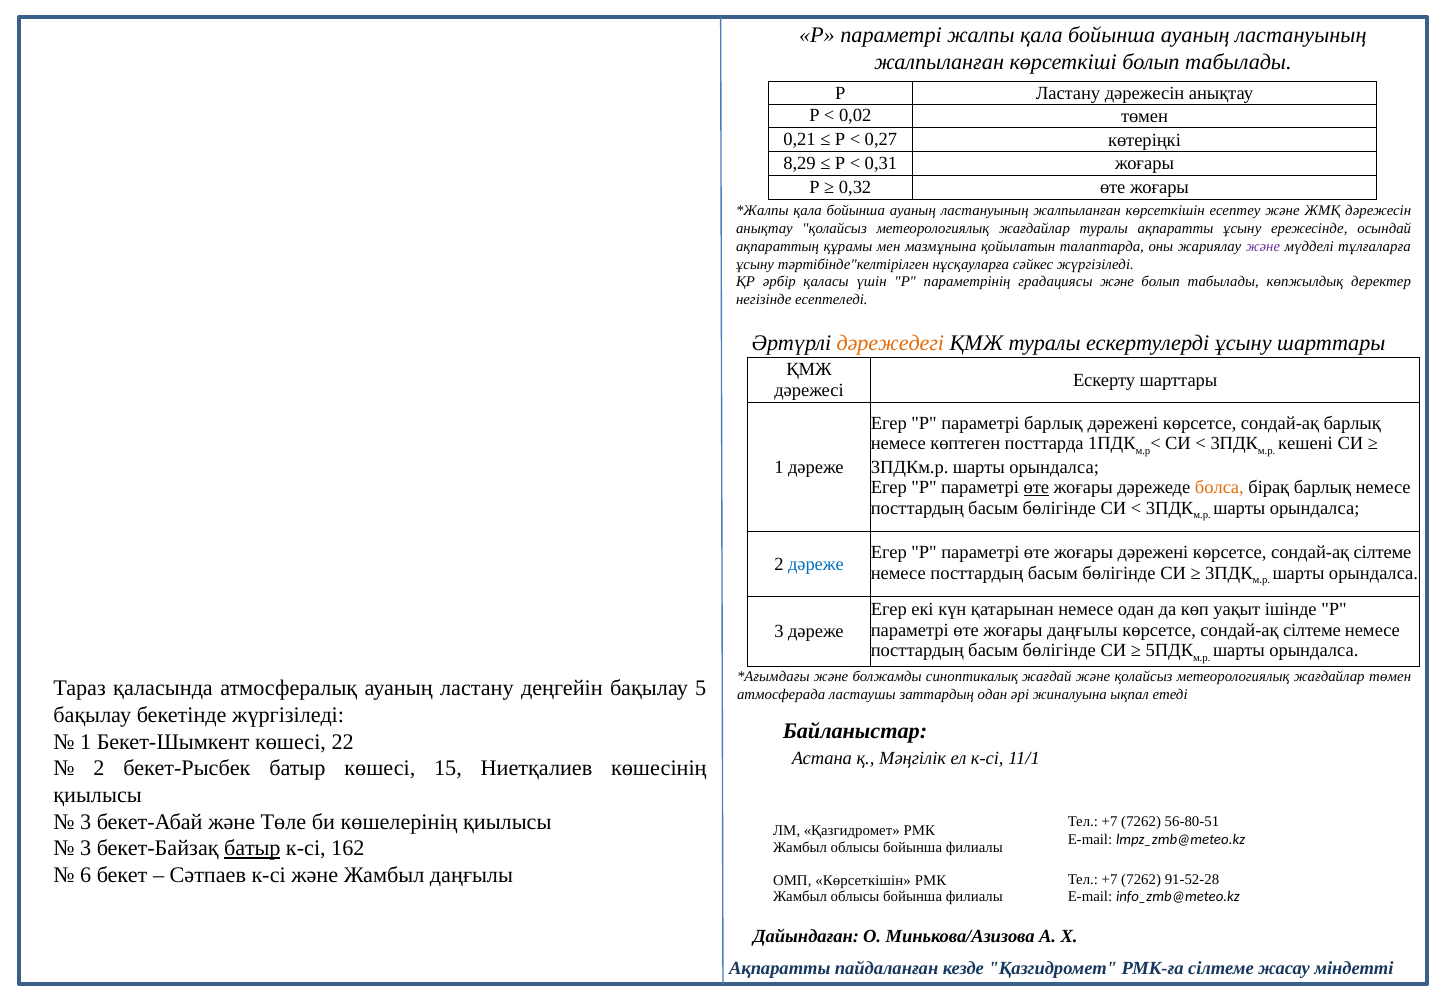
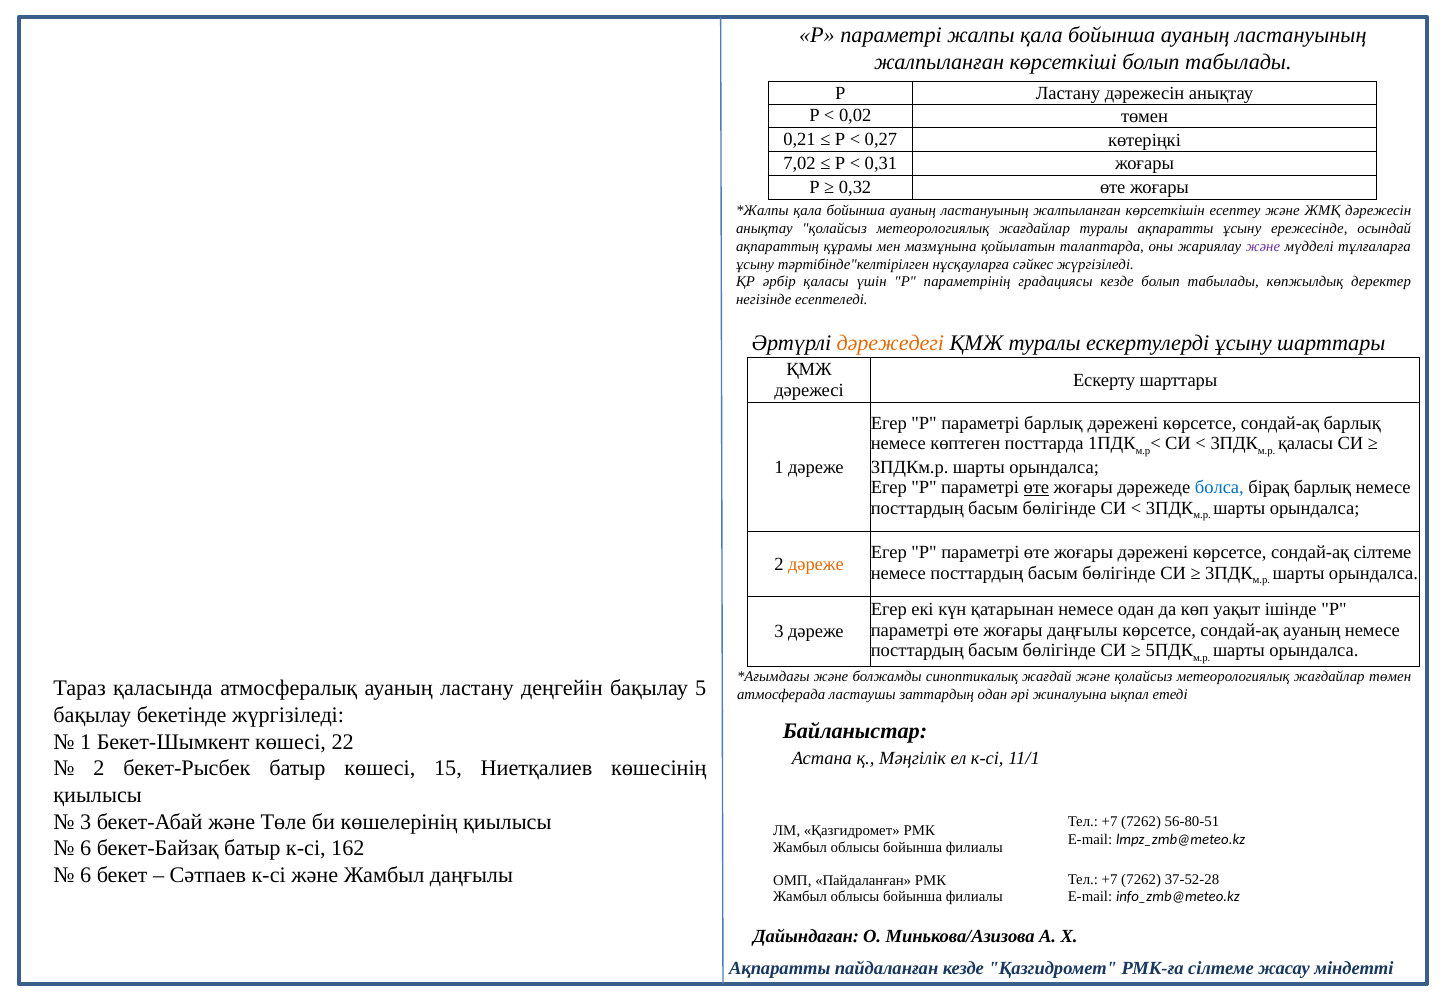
8,29: 8,29 -> 7,02 (800, 164)
градациясы және: және -> кезде (1117, 282)
кешені: кешені -> қаласы (1305, 444)
болса colour: orange -> blue (1219, 487)
дәреже colour: blue -> orange (816, 564)
сілтеме: сілтеме -> ауаның (1312, 630)
3: 3 -> 6 (86, 849)
батыр underline: present -> none (252, 849)
91-52-28: 91-52-28 -> 37-52-28 (1192, 880)
ОМП Көрсеткішін: Көрсеткішін -> Пайдаланған (863, 881)
